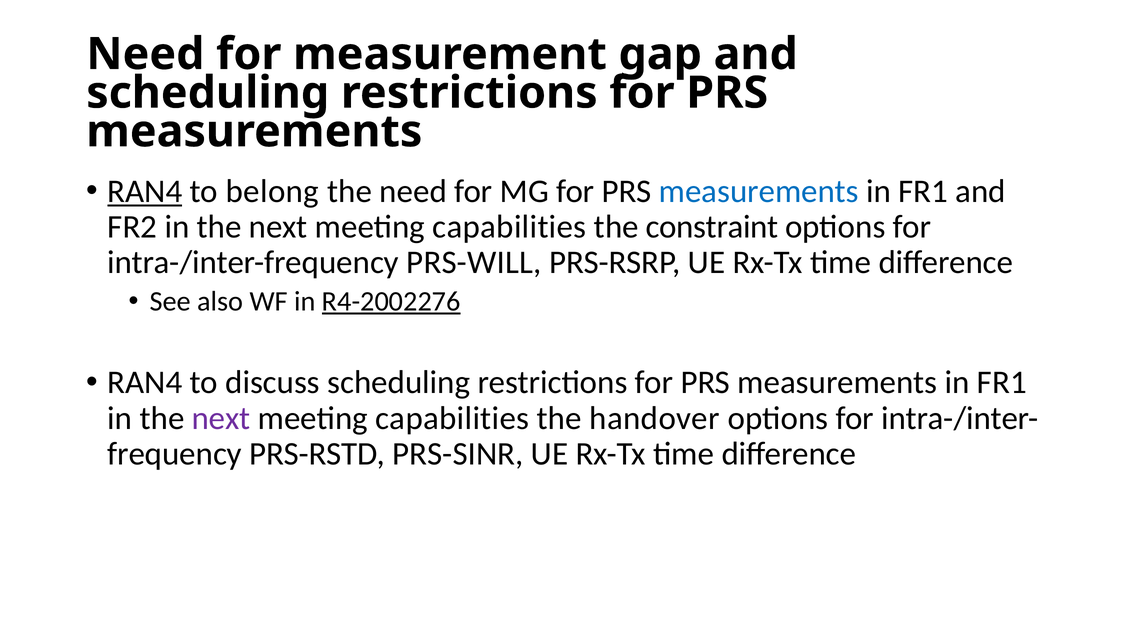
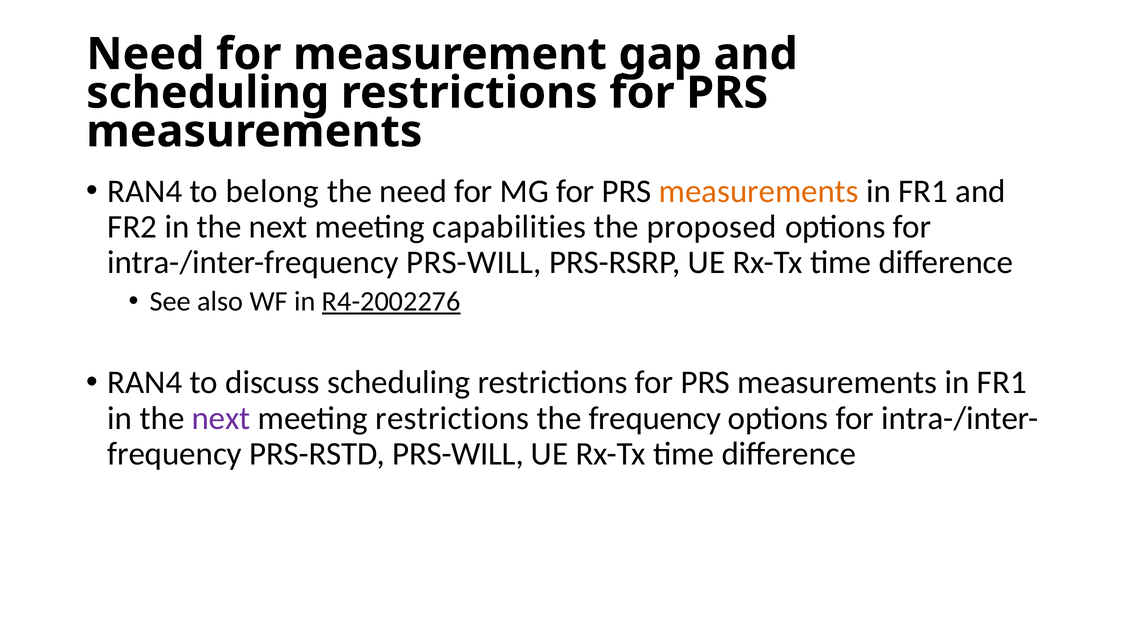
RAN4 underline: present -> none (145, 191)
measurements colour: blue -> orange (759, 191)
constraint: constraint -> proposed (712, 227)
capabilities: capabilities -> restrictions (452, 418)
the handover: handover -> frequency (655, 418)
PRS-RSTD PRS-SINR: PRS-SINR -> PRS-WILL (458, 454)
